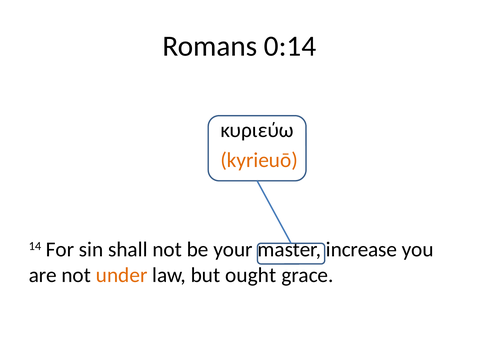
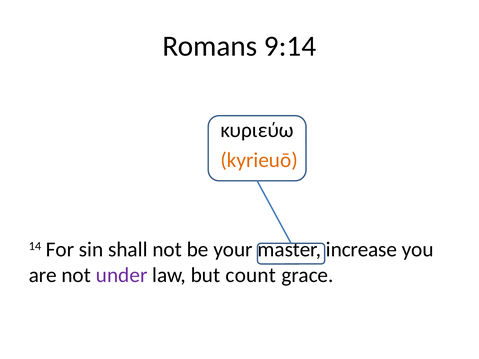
0:14: 0:14 -> 9:14 (290, 46)
under colour: orange -> purple (122, 275)
ought: ought -> count (251, 275)
